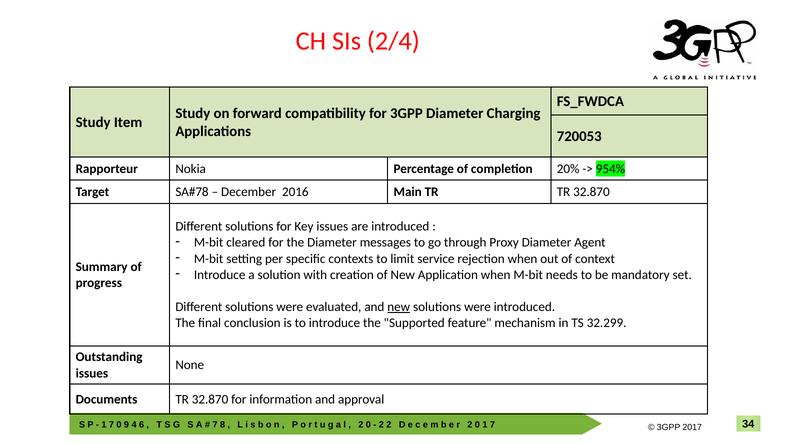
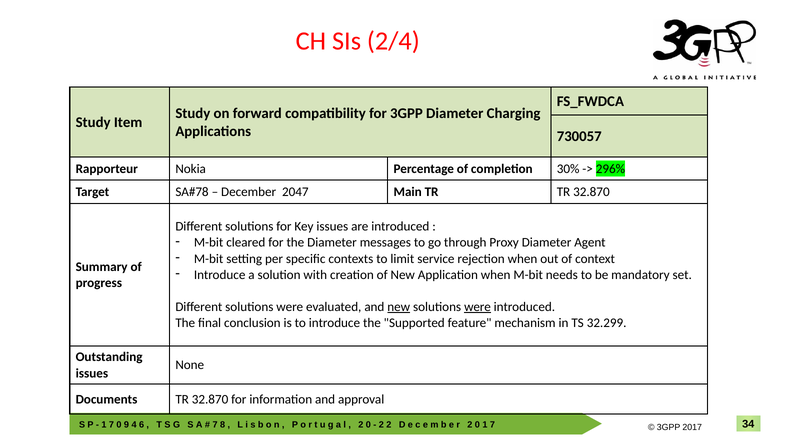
720053: 720053 -> 730057 (579, 136)
20%: 20% -> 30% (568, 169)
954%: 954% -> 296% (610, 169)
2016: 2016 -> 2047 (295, 192)
were underline: none -> present (478, 307)
